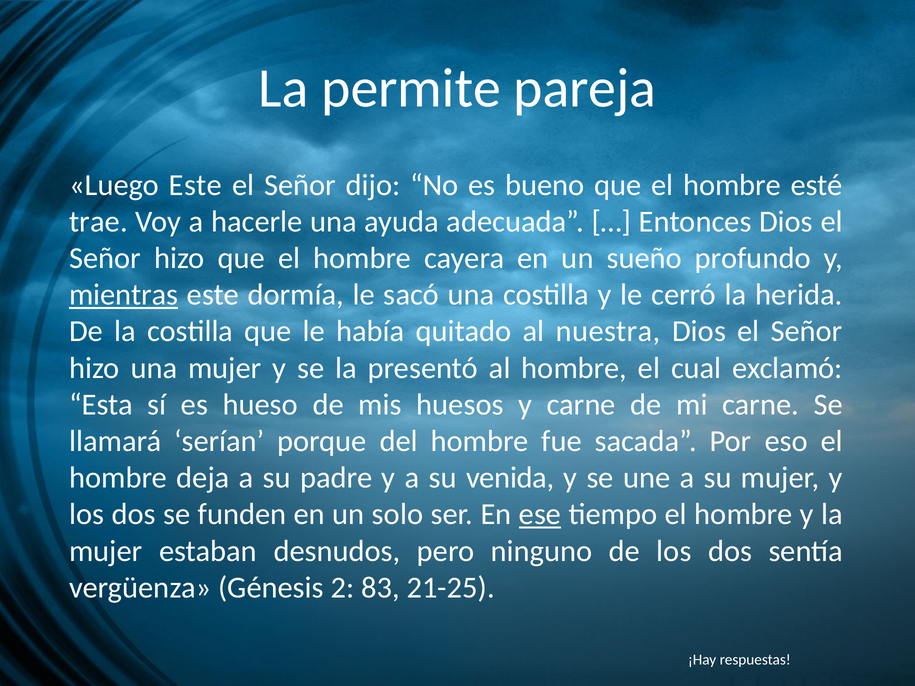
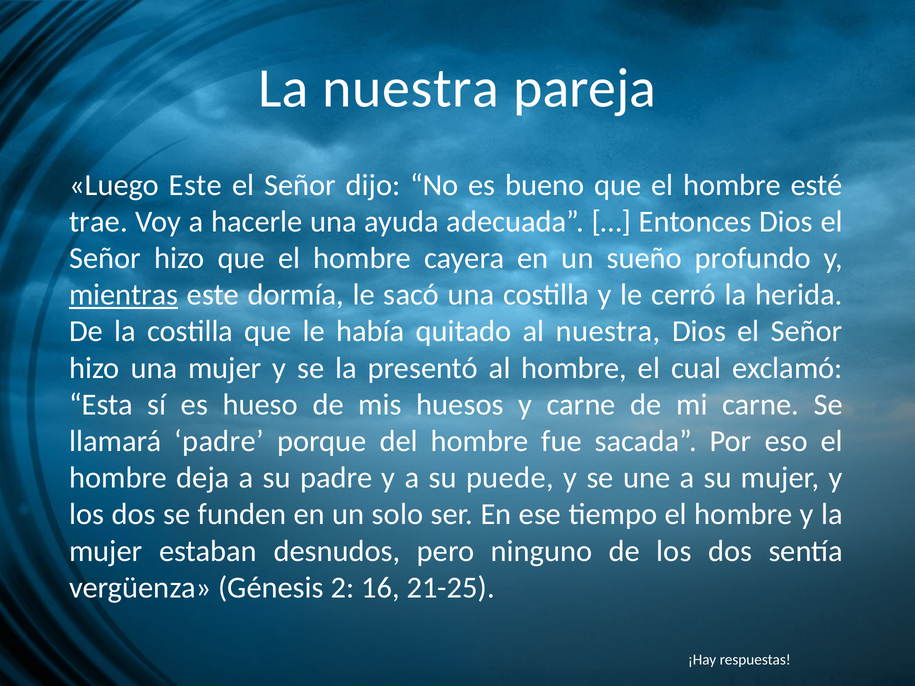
La permite: permite -> nuestra (411, 89)
llamará serían: serían -> padre (219, 441)
venida: venida -> puede (510, 478)
ese underline: present -> none (540, 515)
83: 83 -> 16 (381, 588)
